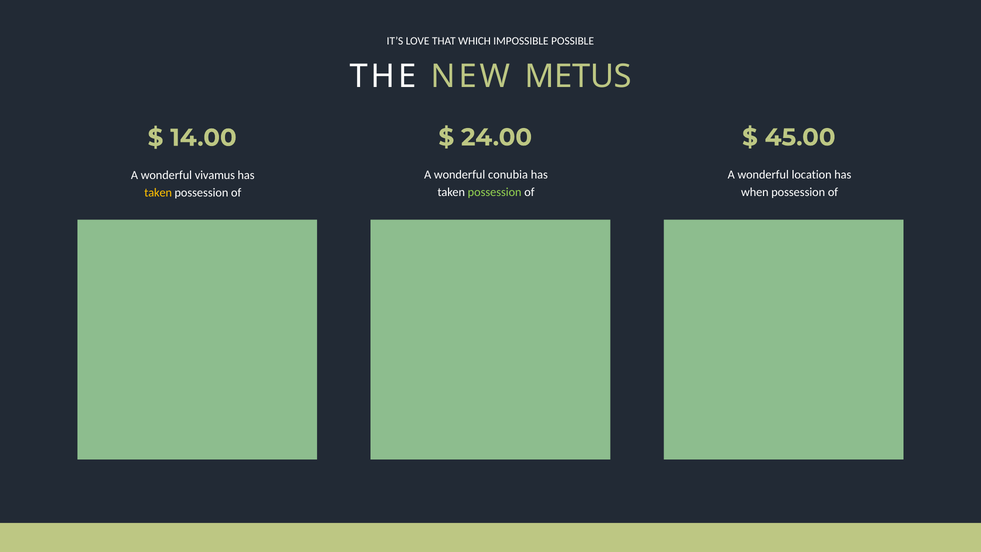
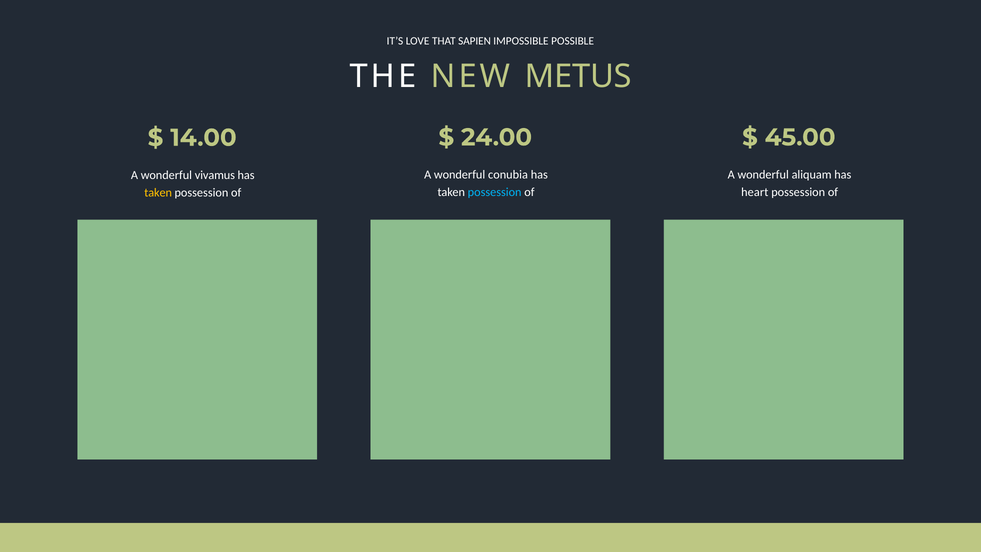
WHICH: WHICH -> SAPIEN (475, 41)
location: location -> aliquam (812, 175)
possession colour: light green -> light blue (495, 192)
when: when -> heart (755, 192)
